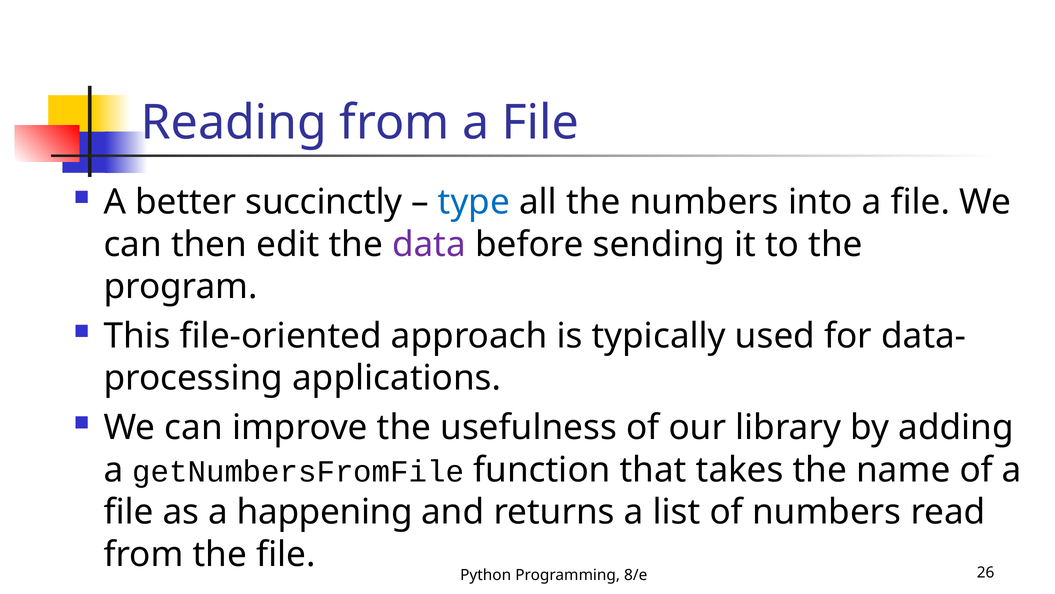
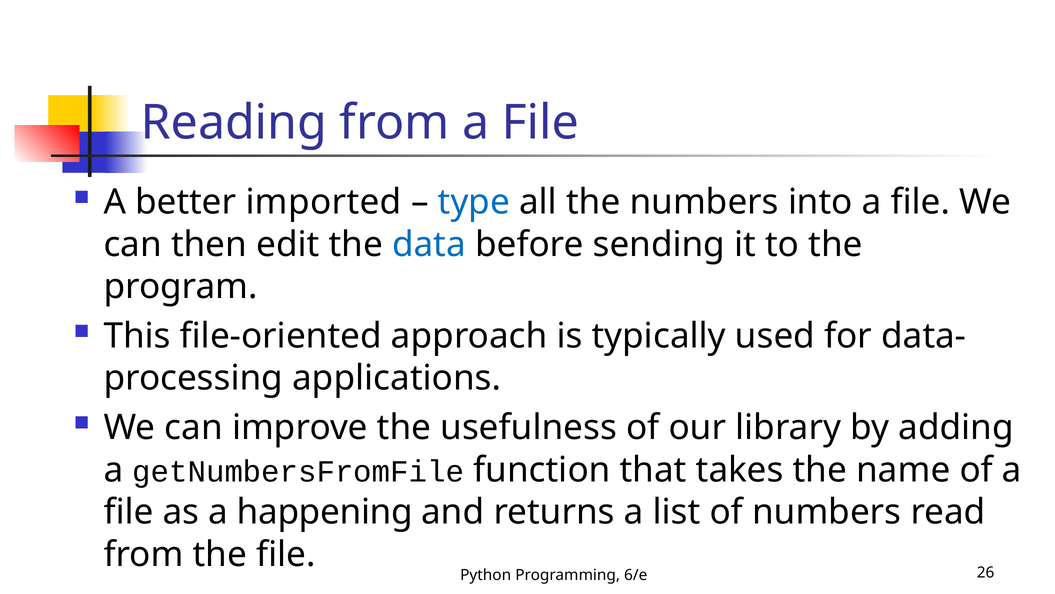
succinctly: succinctly -> imported (324, 202)
data colour: purple -> blue (429, 244)
8/e: 8/e -> 6/e (636, 575)
